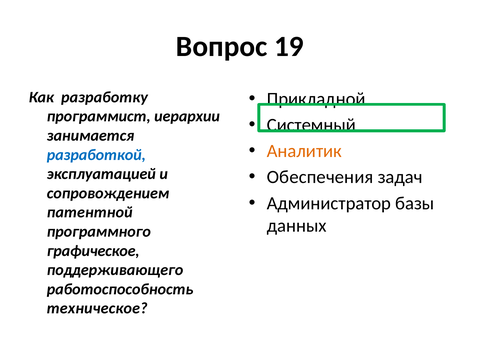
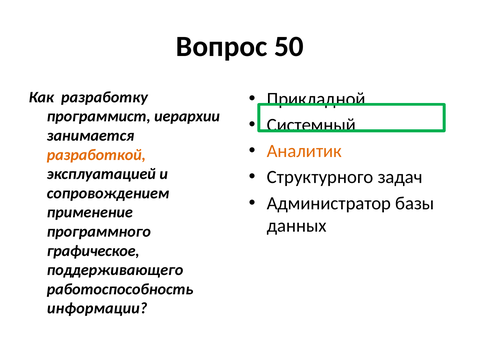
19: 19 -> 50 (289, 46)
разработкой colour: blue -> orange (96, 155)
Обеспечения: Обеспечения -> Структурного (320, 177)
патентной: патентной -> применение (90, 212)
техническое: техническое -> информации (97, 308)
